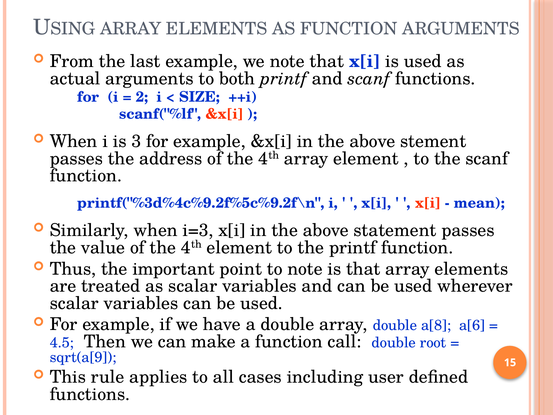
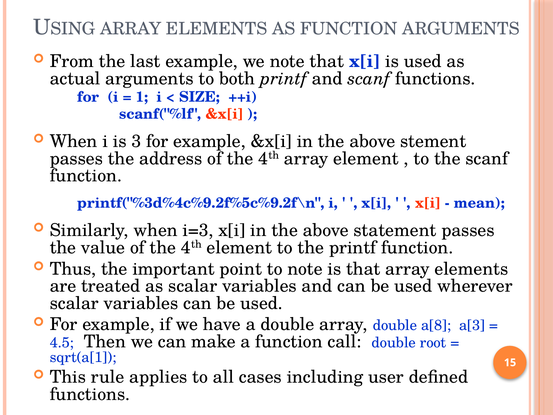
2: 2 -> 1 (142, 97)
a[6: a[6 -> a[3 (472, 325)
sqrt(a[9: sqrt(a[9 -> sqrt(a[1 (83, 357)
